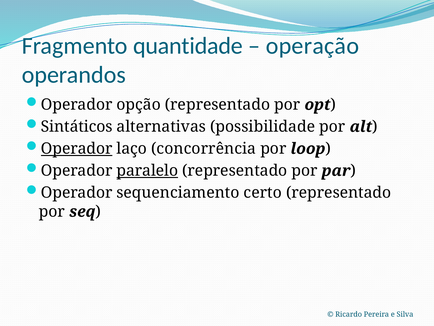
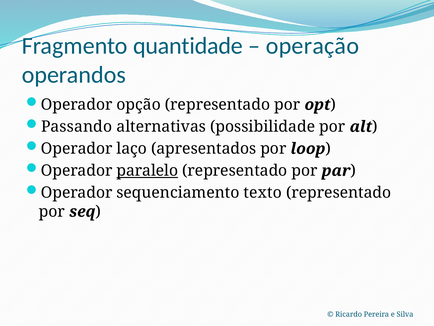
Sintáticos: Sintáticos -> Passando (77, 126)
Operador underline: present -> none (77, 148)
concorrência: concorrência -> apresentados (204, 148)
certo: certo -> texto (263, 192)
